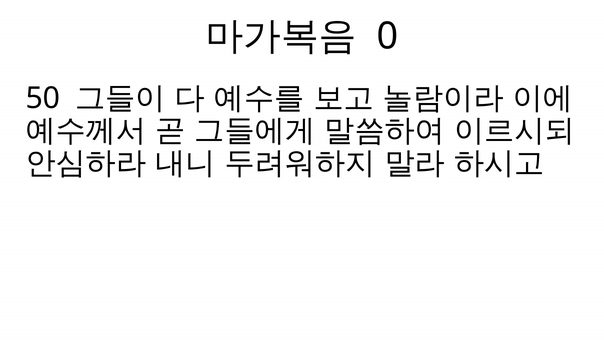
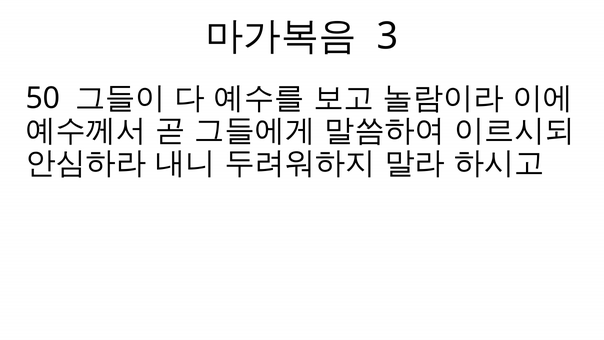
0: 0 -> 3 (388, 36)
